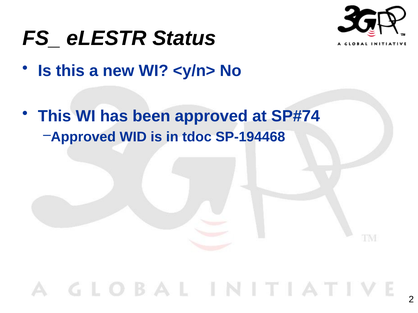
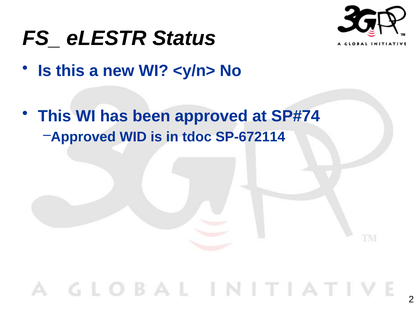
SP-194468: SP-194468 -> SP-672114 (250, 137)
